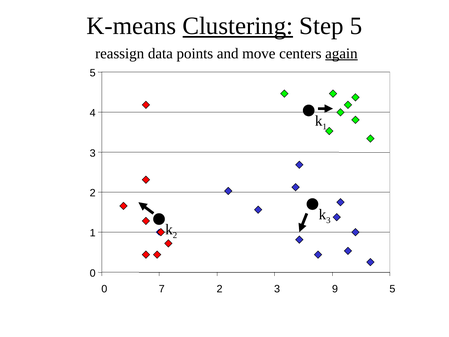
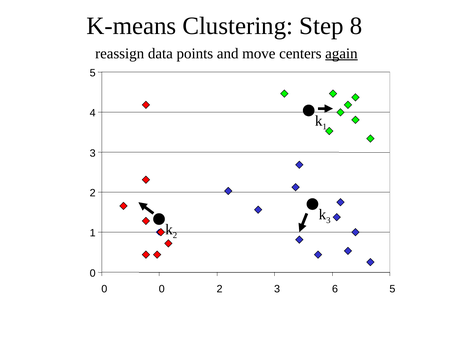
Clustering underline: present -> none (238, 26)
Step 5: 5 -> 8 (356, 26)
0 7: 7 -> 0 (162, 289)
9: 9 -> 6 (335, 289)
